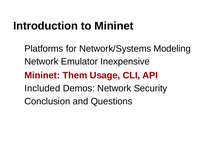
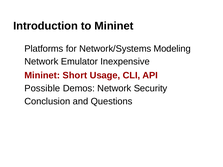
Them: Them -> Short (75, 75)
Included: Included -> Possible (42, 88)
